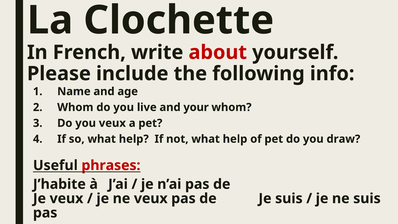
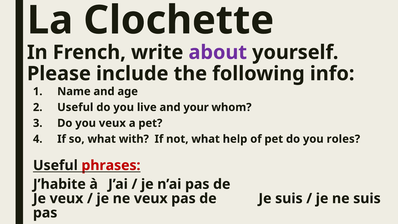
about colour: red -> purple (218, 52)
Whom: Whom -> Useful (75, 107)
so what help: help -> with (134, 139)
draw: draw -> roles (343, 139)
